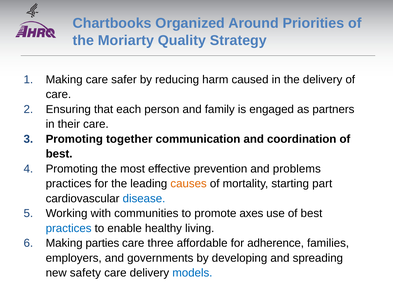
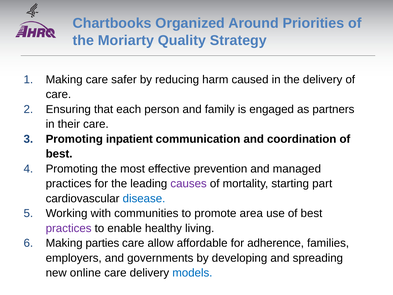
together: together -> inpatient (129, 139)
problems: problems -> managed (297, 169)
causes colour: orange -> purple (189, 183)
axes: axes -> area (251, 213)
practices colour: blue -> purple (69, 228)
three: three -> allow (161, 243)
safety: safety -> online (85, 273)
